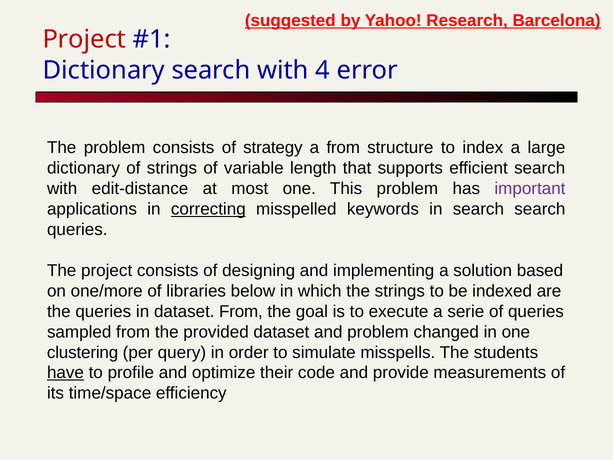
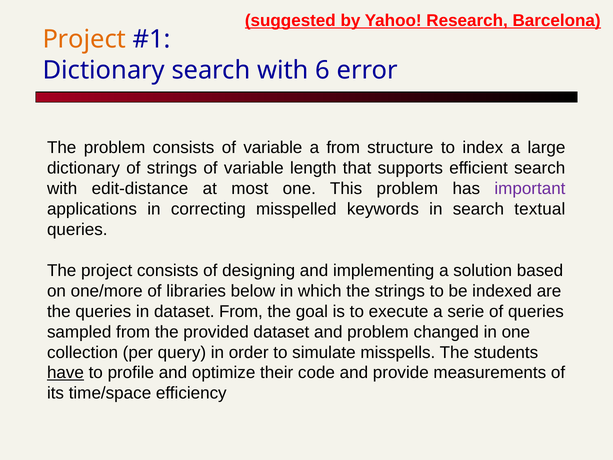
Project colour: red -> orange (84, 39)
4: 4 -> 6 (323, 70)
consists of strategy: strategy -> variable (273, 148)
correcting underline: present -> none (208, 209)
search search: search -> textual (540, 209)
clustering: clustering -> collection (83, 352)
